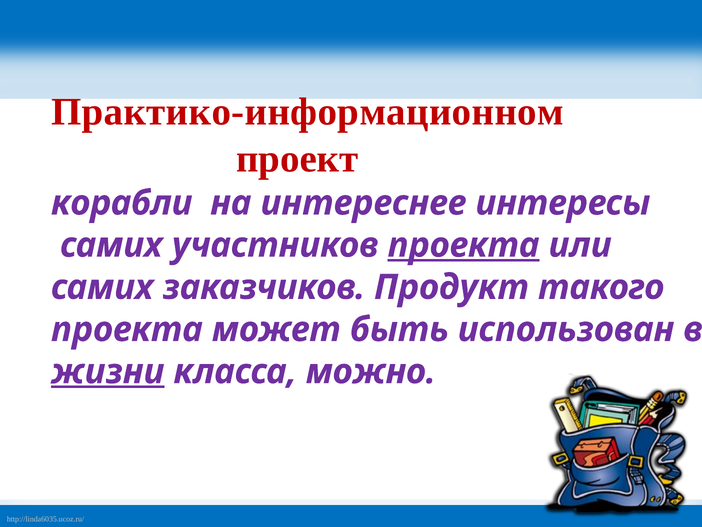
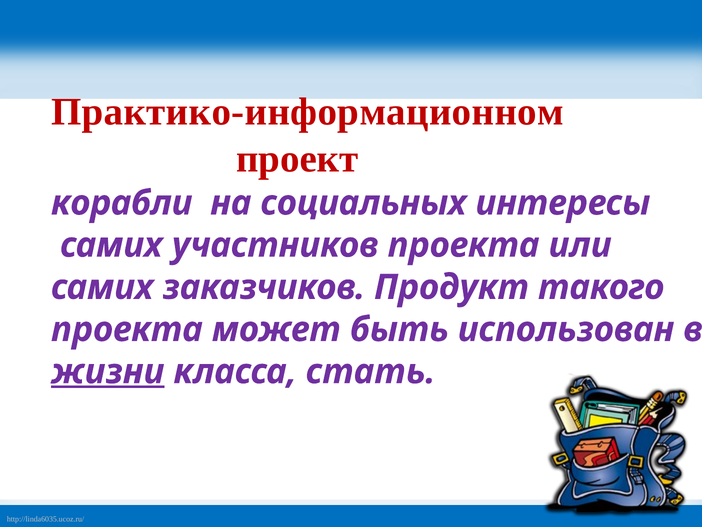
интереснее: интереснее -> социальных (363, 203)
проекта underline: present -> none (464, 245)
можно: можно -> стать (371, 371)
